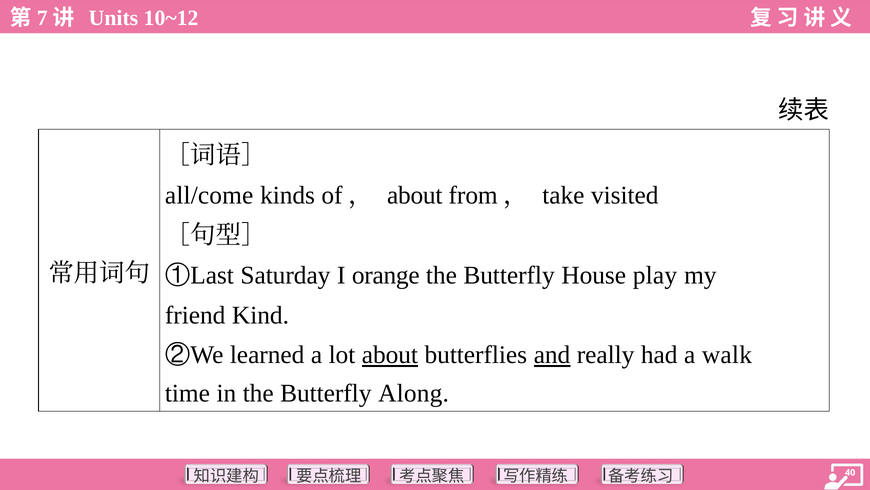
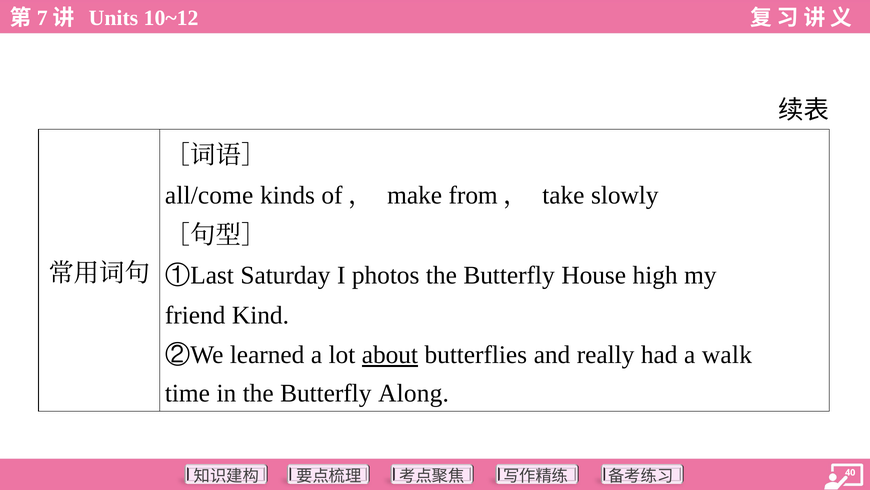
of， about: about -> make (415, 195)
visited: visited -> slowly (625, 195)
orange: orange -> photos (386, 275)
play: play -> high (655, 275)
and underline: present -> none (552, 355)
